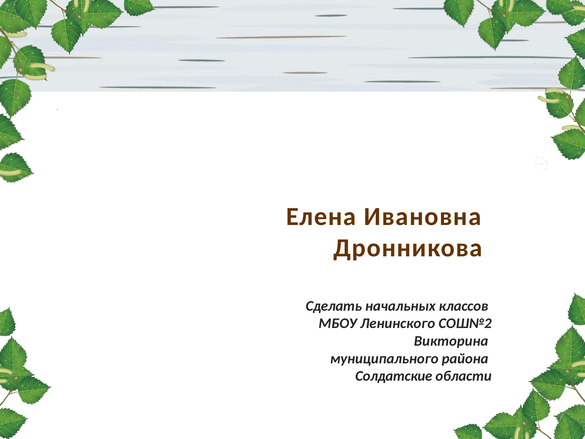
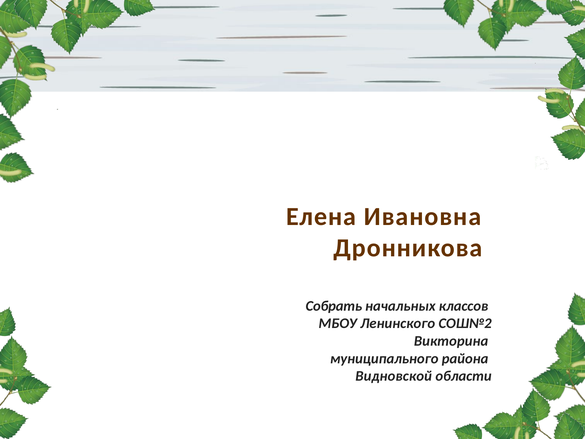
Сделать: Сделать -> Собрать (334, 306)
Солдатские: Солдатские -> Видновской (394, 376)
